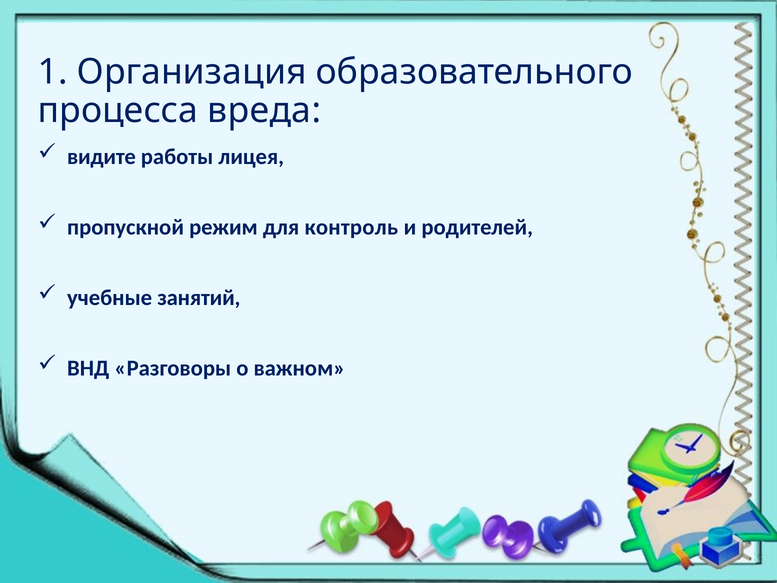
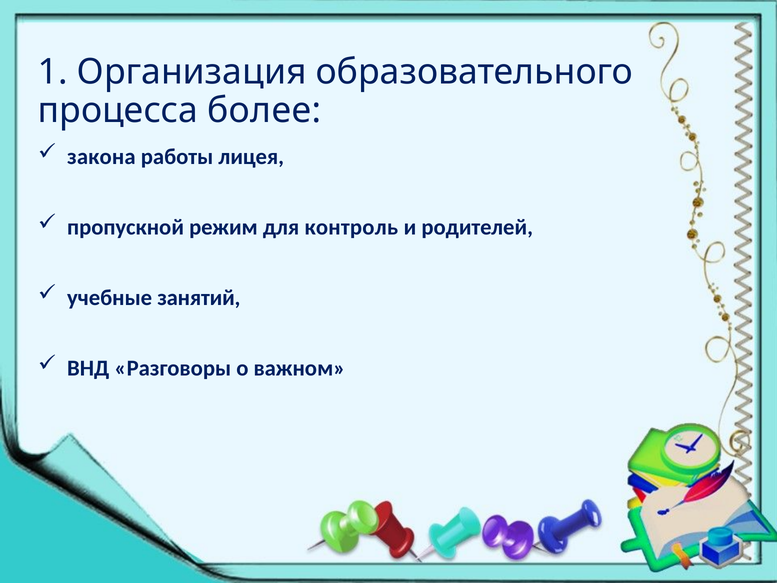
вреда: вреда -> более (264, 110)
видите: видите -> закона (101, 156)
